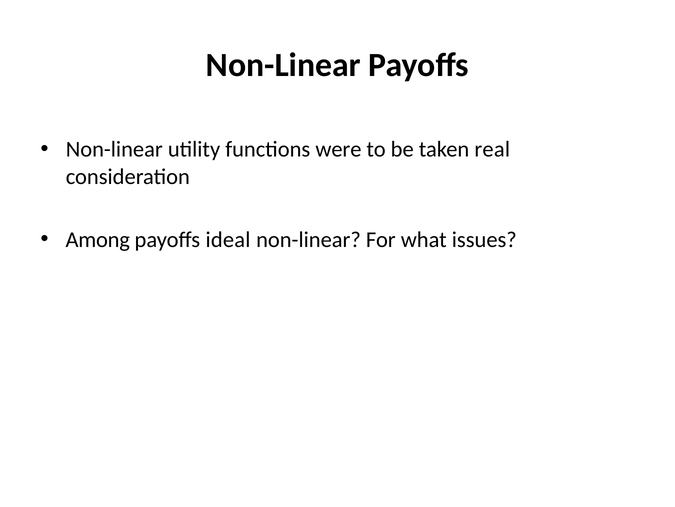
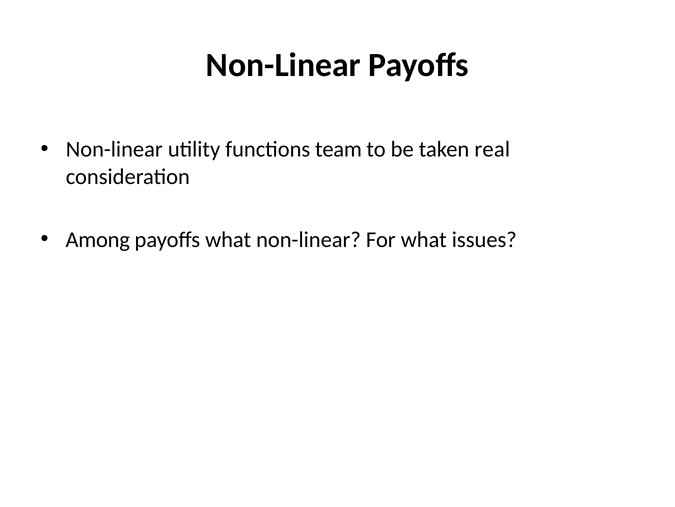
were: were -> team (338, 149)
payoffs ideal: ideal -> what (228, 239)
